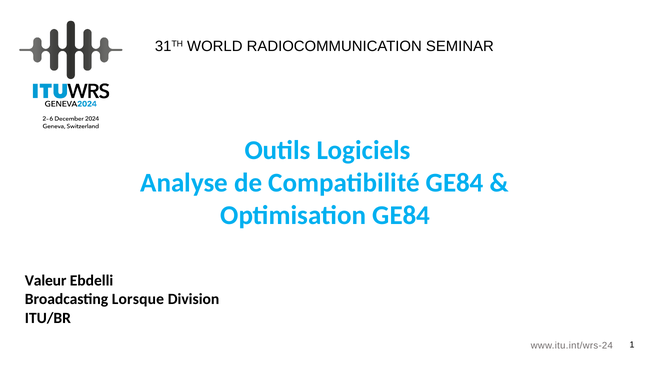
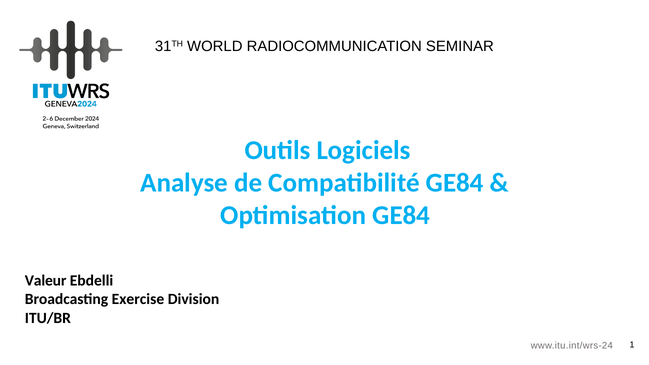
Lorsque: Lorsque -> Exercise (138, 299)
